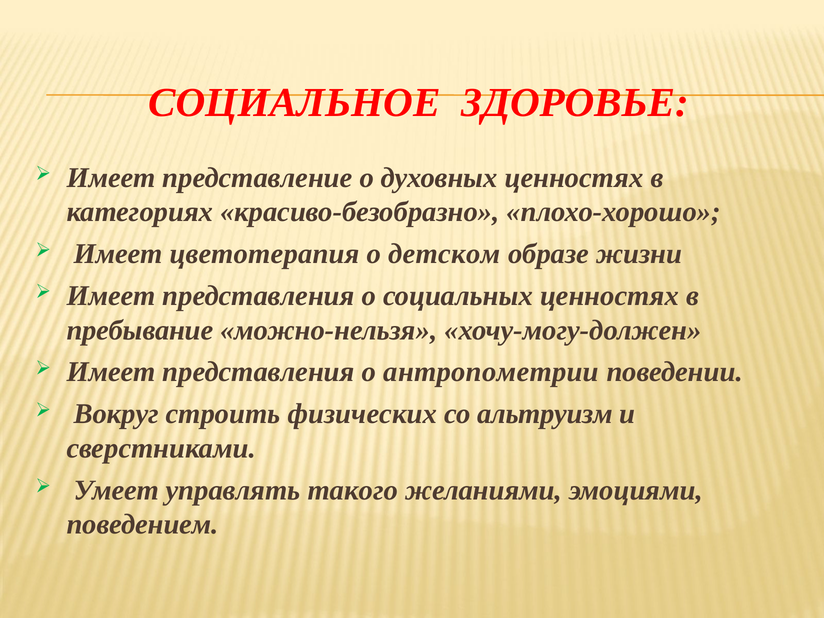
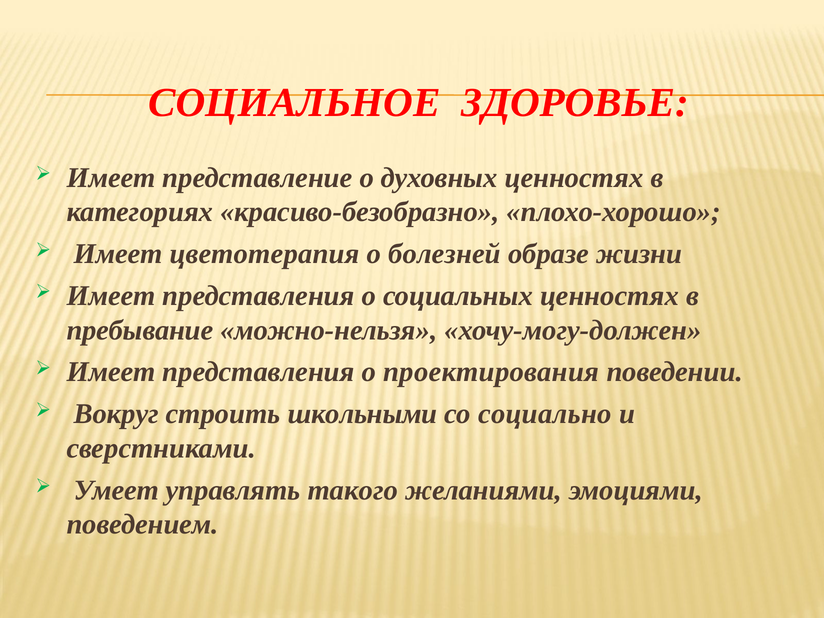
детском: детском -> болезней (444, 254)
антропометрии: антропометрии -> проектирования (491, 372)
физических: физических -> школьными (363, 414)
альтруизм: альтруизм -> социально (545, 414)
